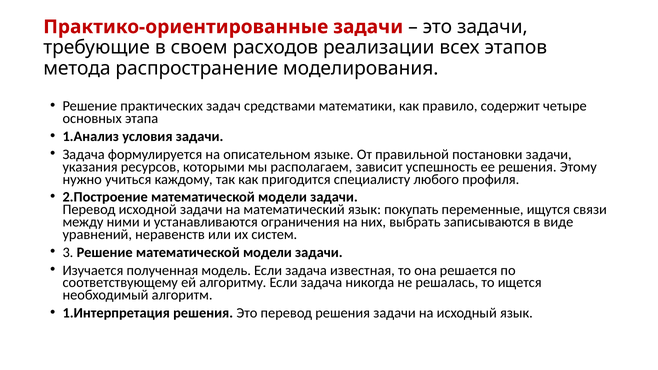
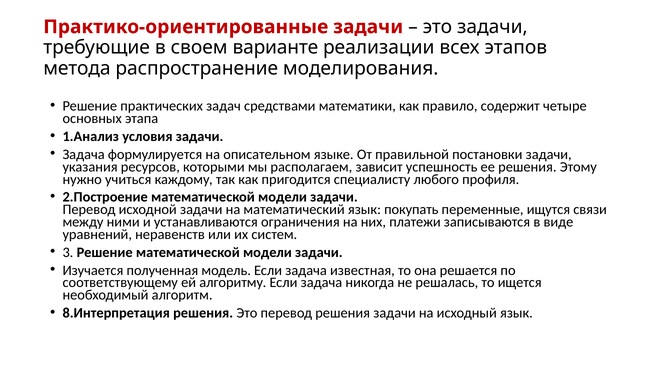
расходов: расходов -> варианте (275, 48)
выбрать: выбрать -> платежи (415, 222)
1.Интерпретация: 1.Интерпретация -> 8.Интерпретация (116, 313)
